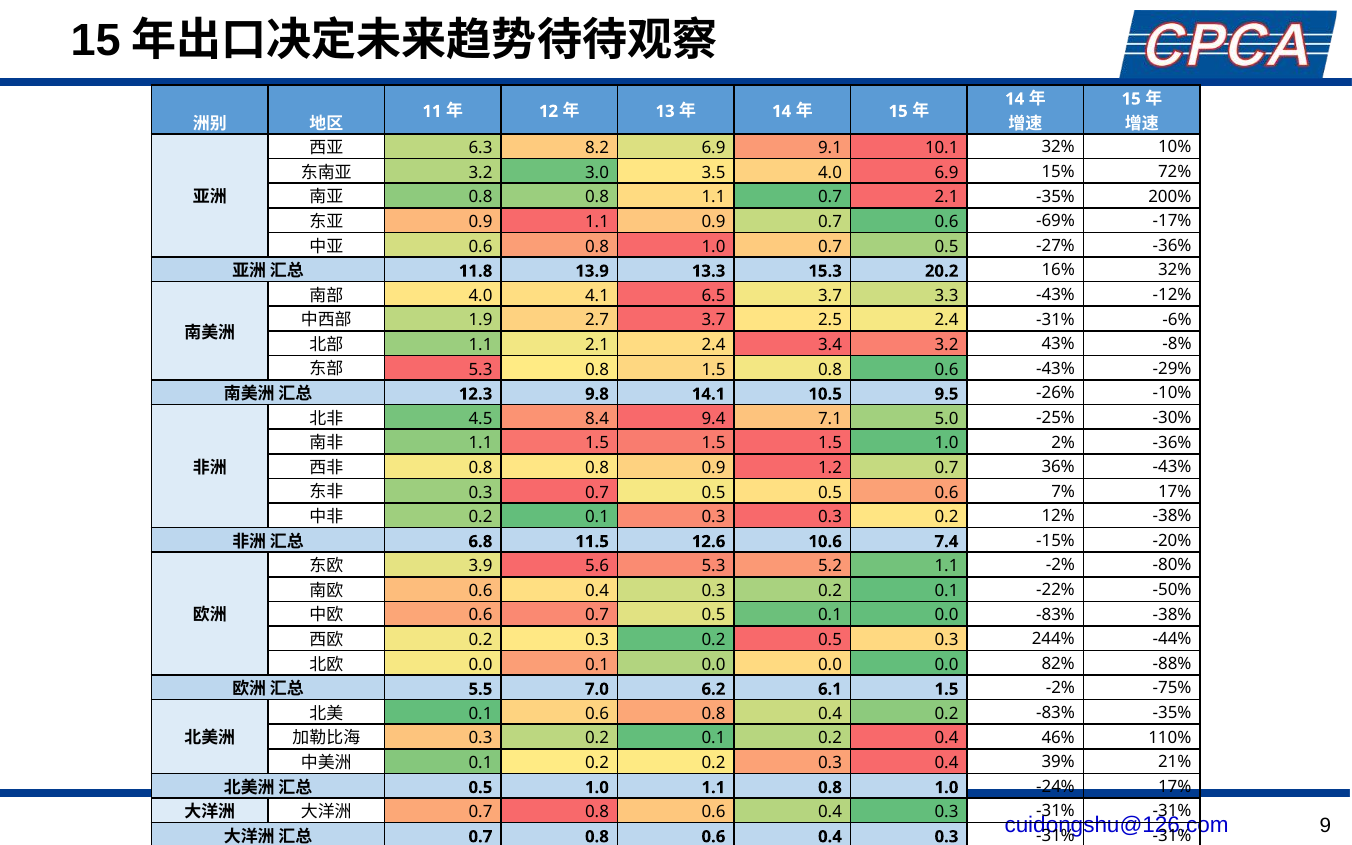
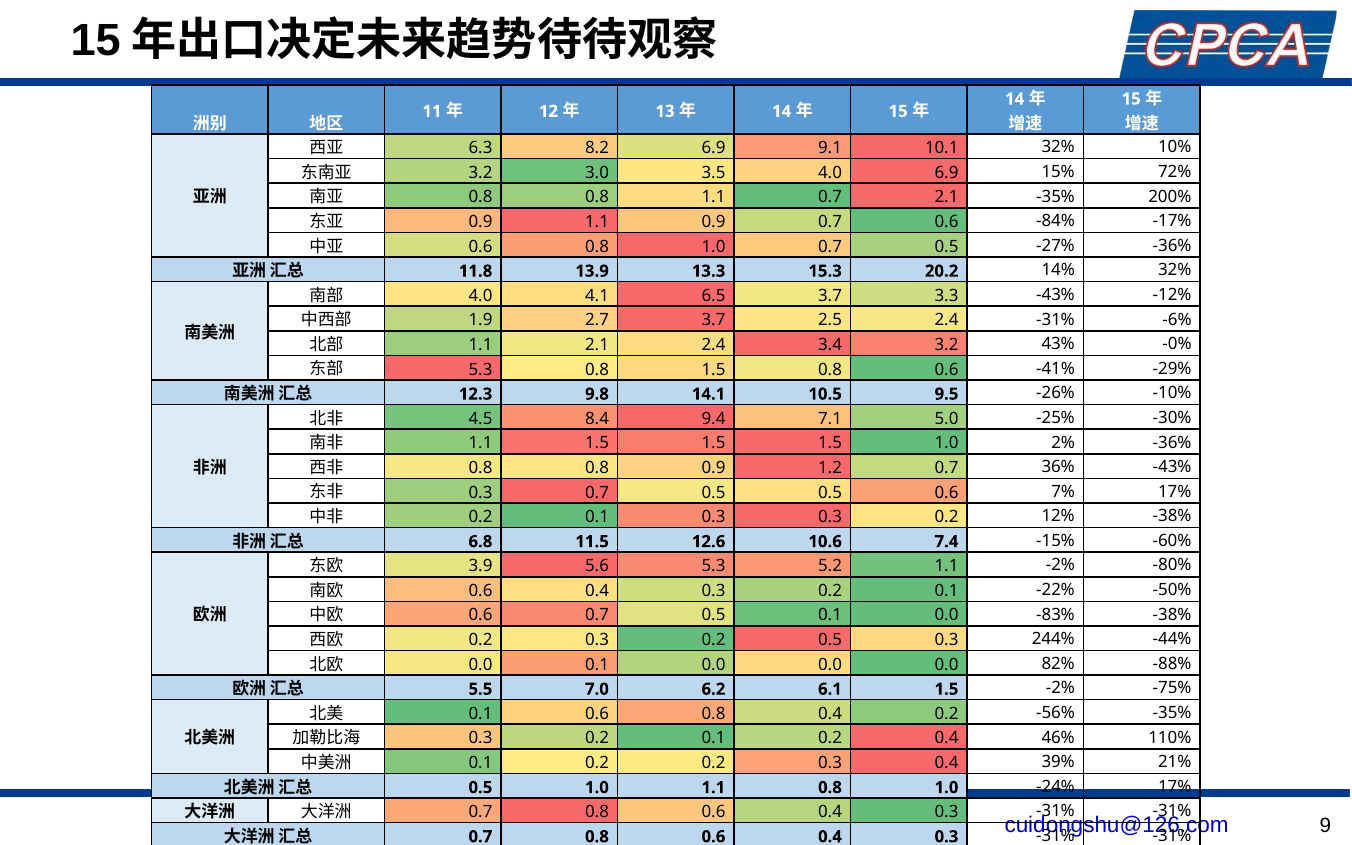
-69%: -69% -> -84% (1056, 221)
16%: 16% -> 14% (1058, 270)
-8%: -8% -> -0% (1177, 344)
-43%: -43% -> -41% (1056, 369)
-20%: -20% -> -60% (1172, 541)
-83%: -83% -> -56% (1056, 713)
